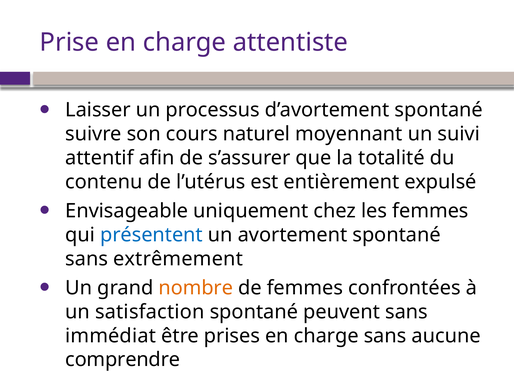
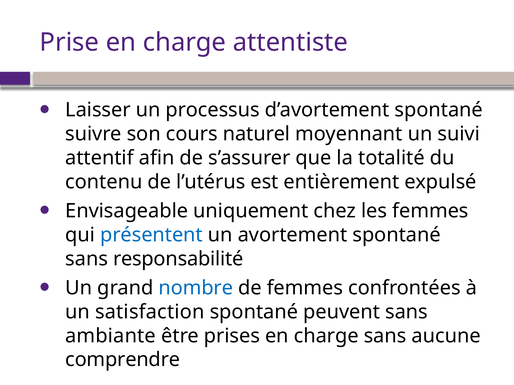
extrêmement: extrêmement -> responsabilité (178, 259)
nombre colour: orange -> blue (196, 288)
immédiat: immédiat -> ambiante (111, 336)
